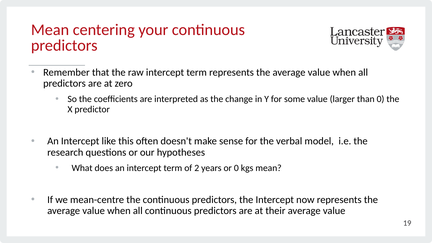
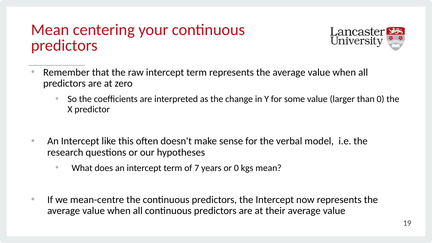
2: 2 -> 7 (197, 168)
